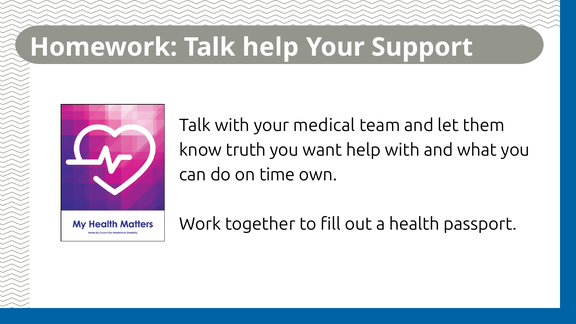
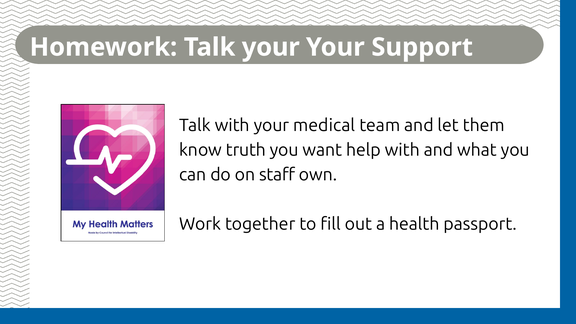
Talk help: help -> your (271, 47)
time: time -> staff (277, 175)
